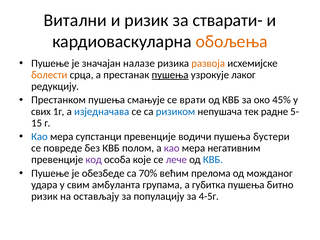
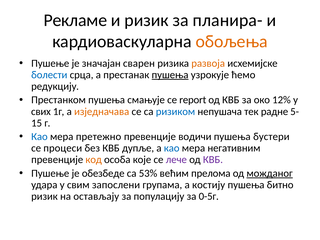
Витални: Витални -> Рекламе (75, 20)
стварати-: стварати- -> планира- (228, 20)
налазе: налазе -> сварен (139, 63)
болести colour: orange -> blue (49, 75)
лаког: лаког -> ћемо (243, 75)
врати: врати -> report (193, 100)
45%: 45% -> 12% (282, 100)
изједначава colour: blue -> orange (102, 111)
супстанци: супстанци -> претежно (99, 137)
повреде: повреде -> процеси (63, 148)
полом: полом -> дупље (138, 148)
као colour: purple -> blue (172, 148)
код colour: purple -> orange (94, 160)
КВБ colour: blue -> purple (213, 160)
70%: 70% -> 53% (148, 173)
можданог underline: none -> present (270, 173)
амбуланта: амбуланта -> запослени (116, 185)
губитка: губитка -> костију (209, 185)
4-5г: 4-5г -> 0-5г (209, 196)
